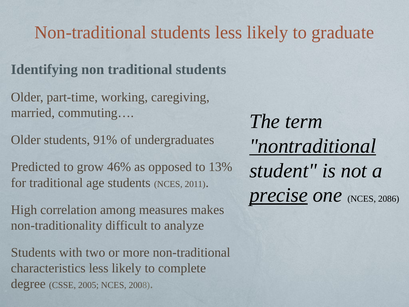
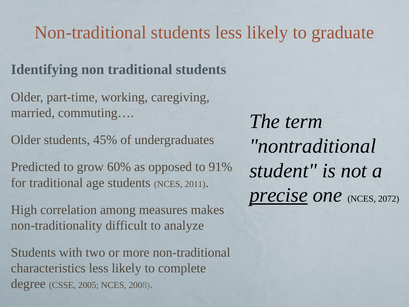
91%: 91% -> 45% (105, 140)
nontraditional underline: present -> none (313, 146)
46%: 46% -> 60% (119, 167)
13%: 13% -> 91% (220, 167)
2086: 2086 -> 2072 (389, 199)
